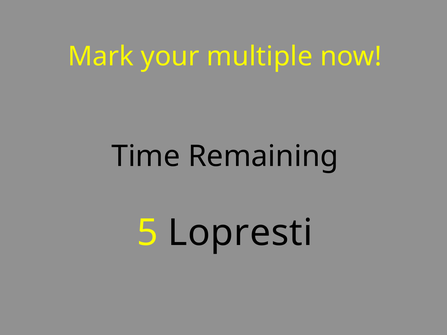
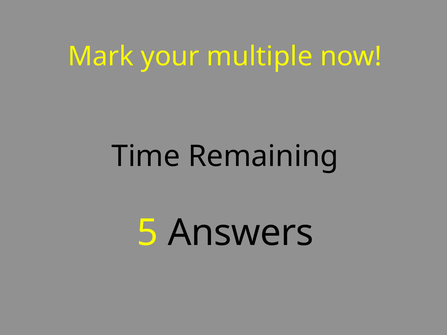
Lopresti: Lopresti -> Answers (241, 233)
